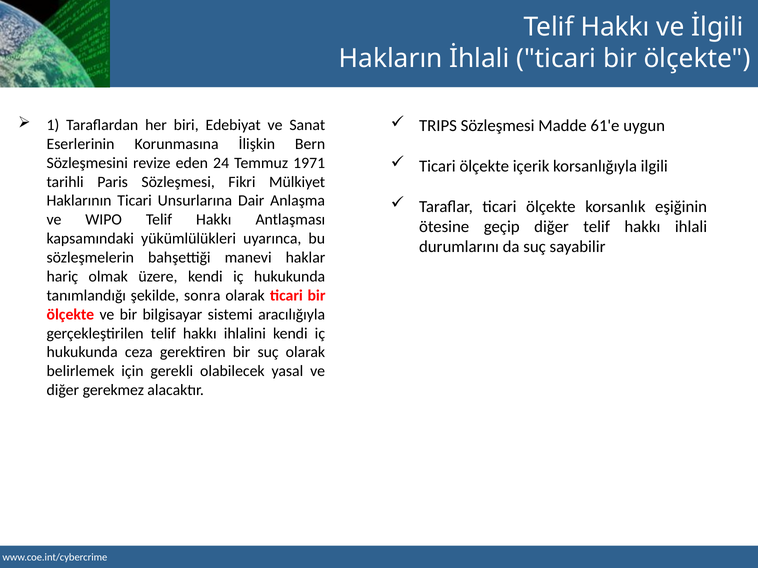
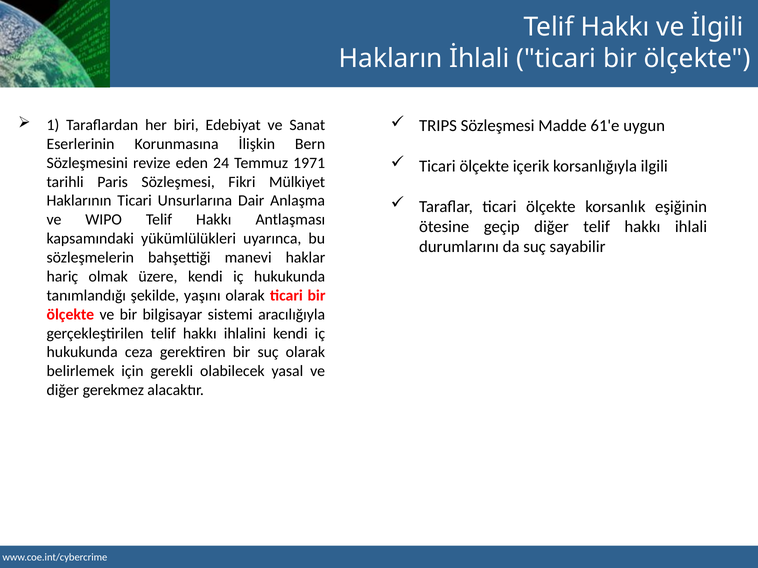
sonra: sonra -> yaşını (202, 296)
